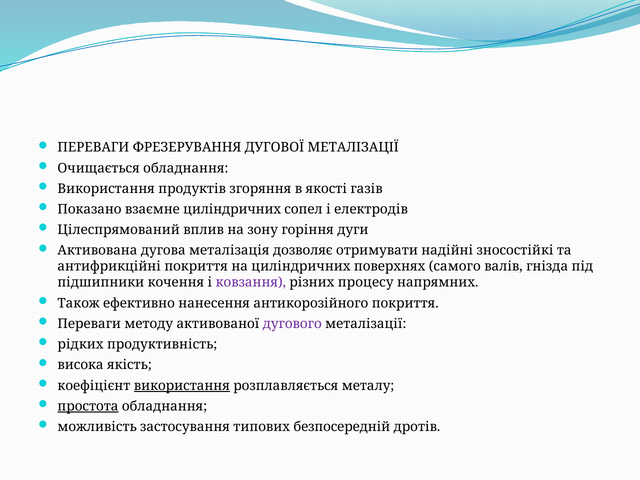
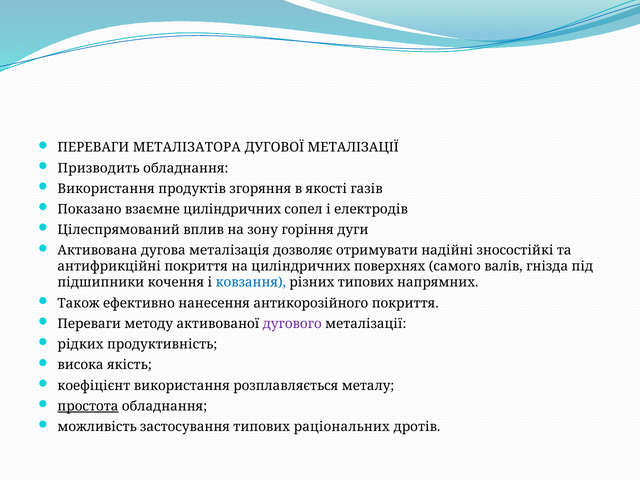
ФРЕЗЕРУВАННЯ: ФРЕЗЕРУВАННЯ -> МЕТАЛІЗАТОРА (187, 148)
Очищається: Очищається -> Призводить (99, 168)
ковзання colour: purple -> blue (251, 283)
різних процесу: процесу -> типових (366, 283)
використання underline: present -> none (182, 386)
безпосередній: безпосередній -> раціональних (342, 427)
